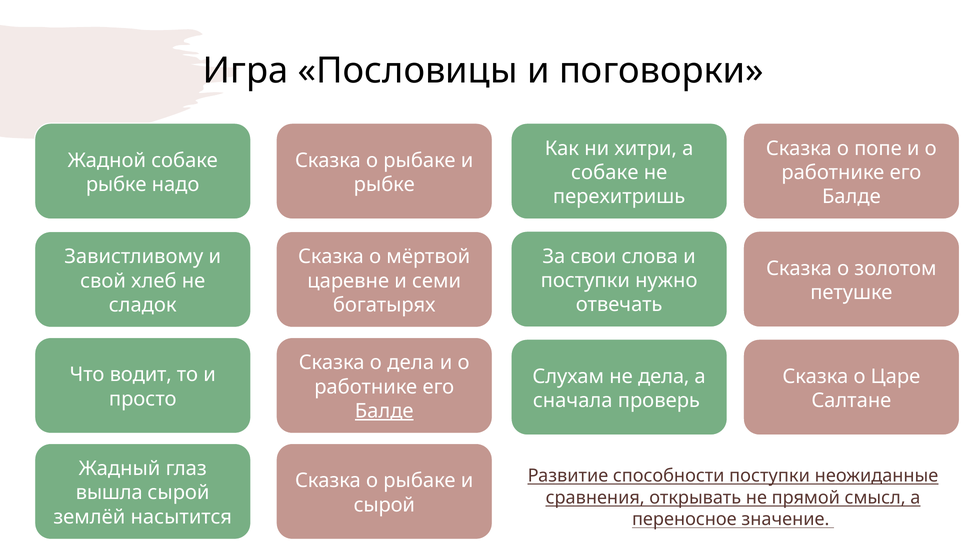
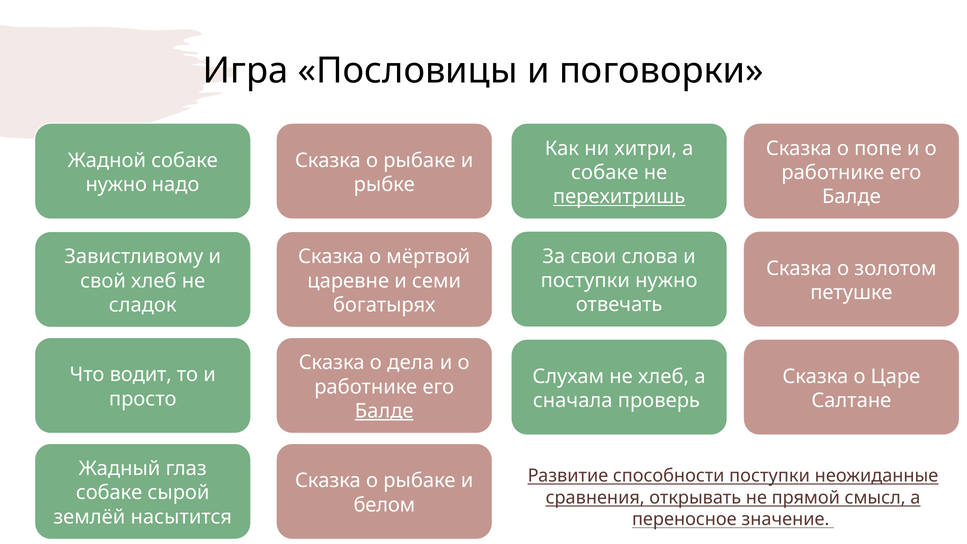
рыбке: рыбке -> нужно (116, 185)
перехитришь underline: none -> present (619, 197)
не дела: дела -> хлеб (664, 376)
вышла: вышла -> собаке (109, 493)
сырой: сырой -> белом (384, 505)
